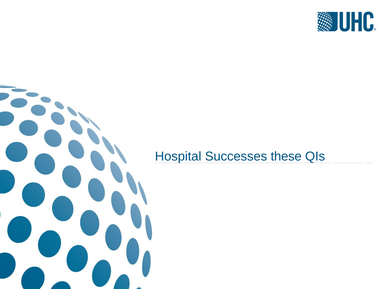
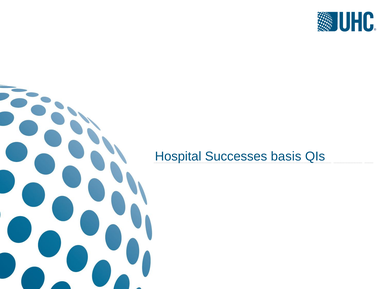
these: these -> basis (286, 157)
